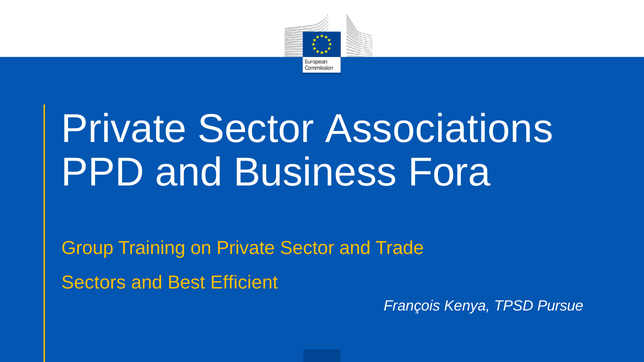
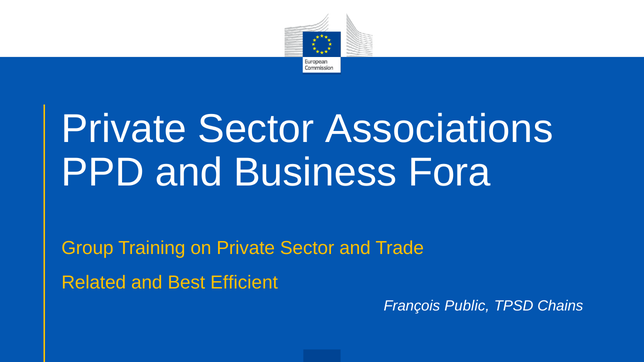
Sectors: Sectors -> Related (94, 283)
Kenya: Kenya -> Public (467, 306)
Pursue: Pursue -> Chains (560, 306)
